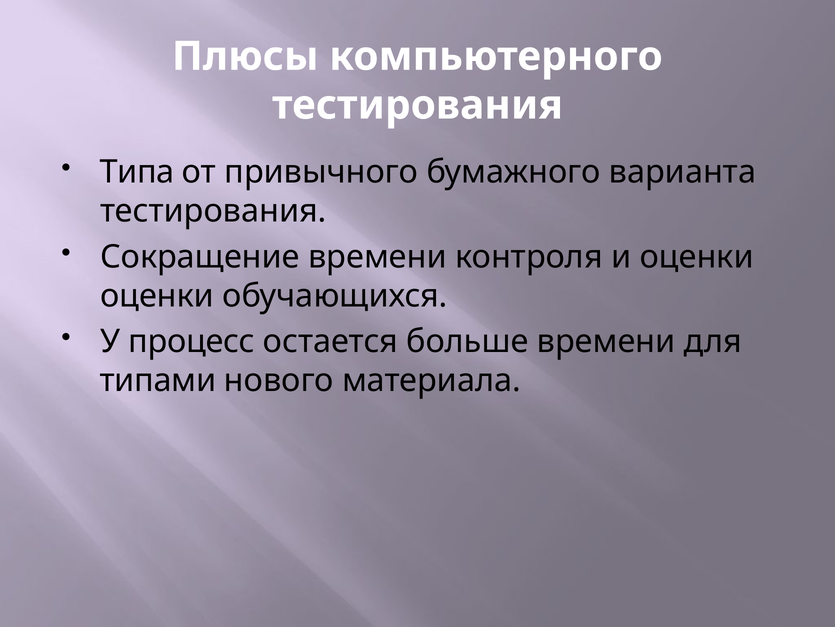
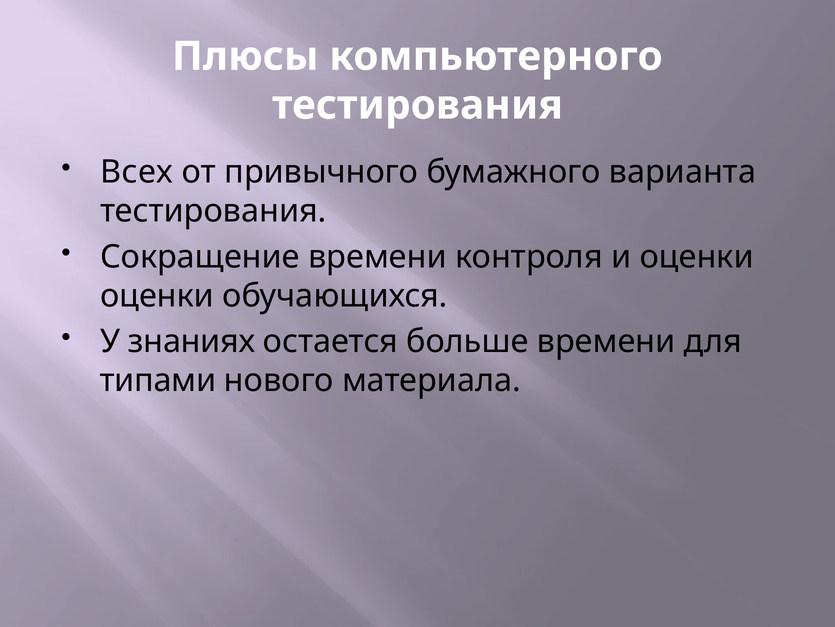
Типа: Типа -> Всех (137, 172)
процесс: процесс -> знаниях (192, 341)
